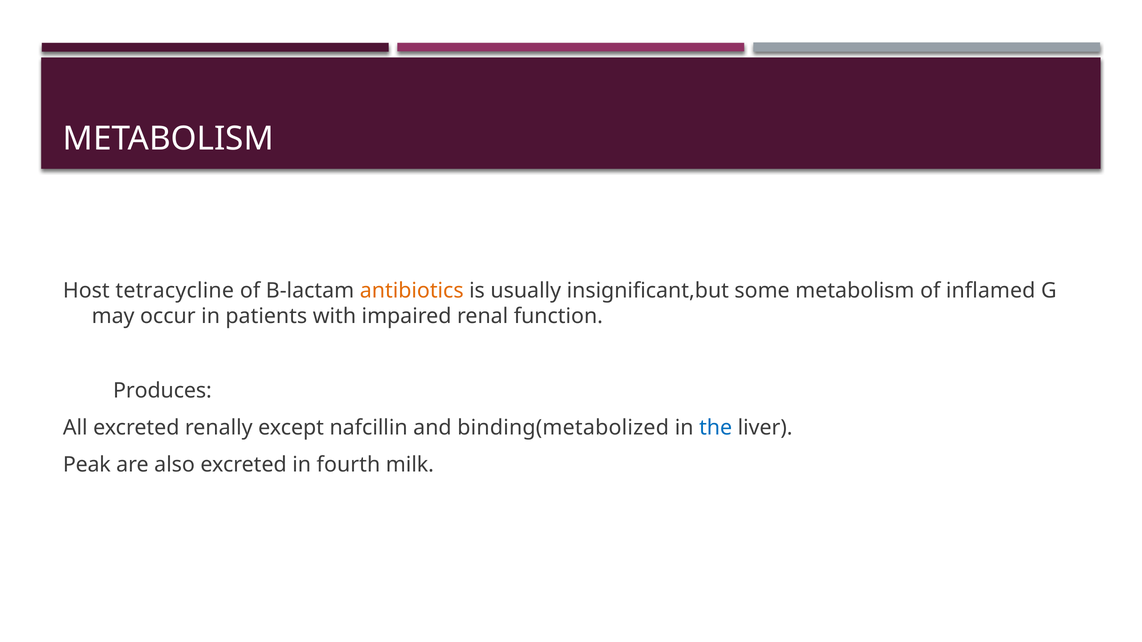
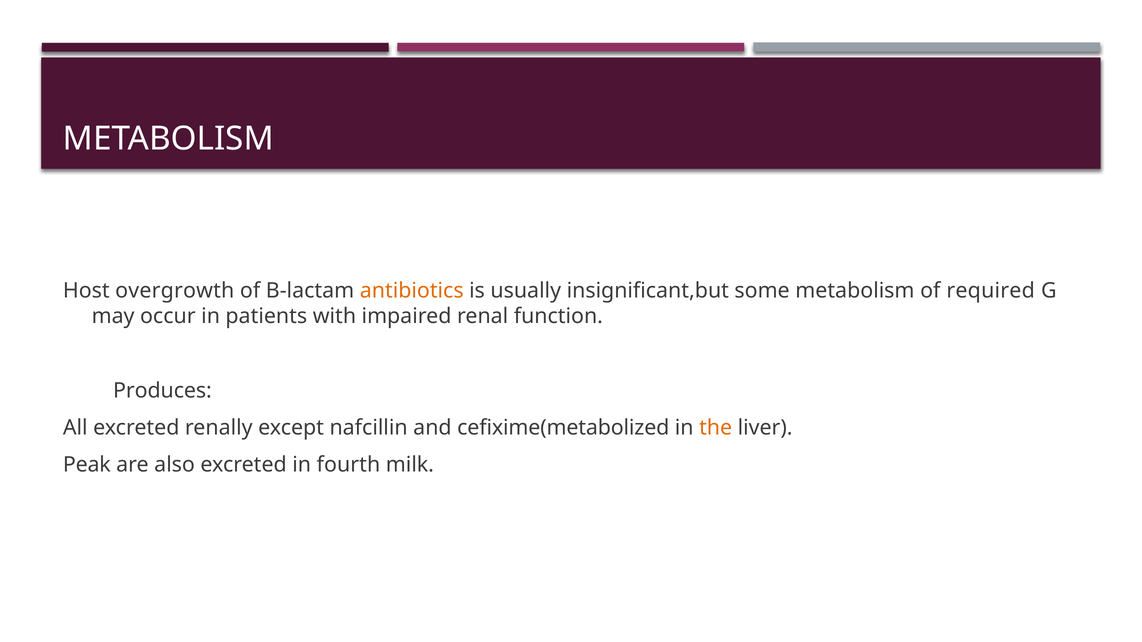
tetracycline: tetracycline -> overgrowth (175, 291)
inflamed: inflamed -> required (991, 291)
binding(metabolized: binding(metabolized -> cefixime(metabolized (563, 428)
the colour: blue -> orange (716, 428)
